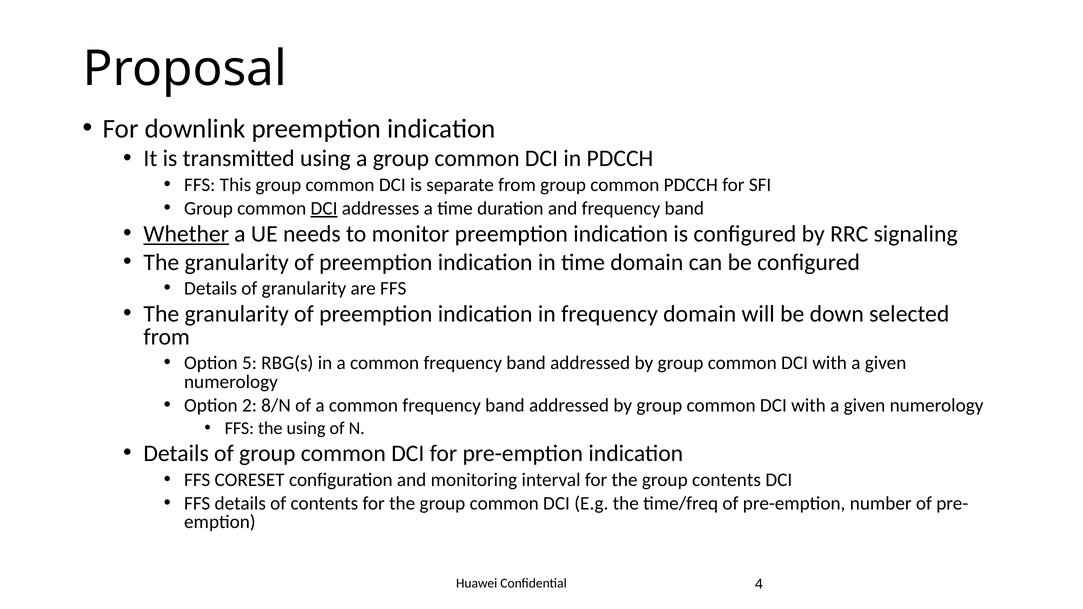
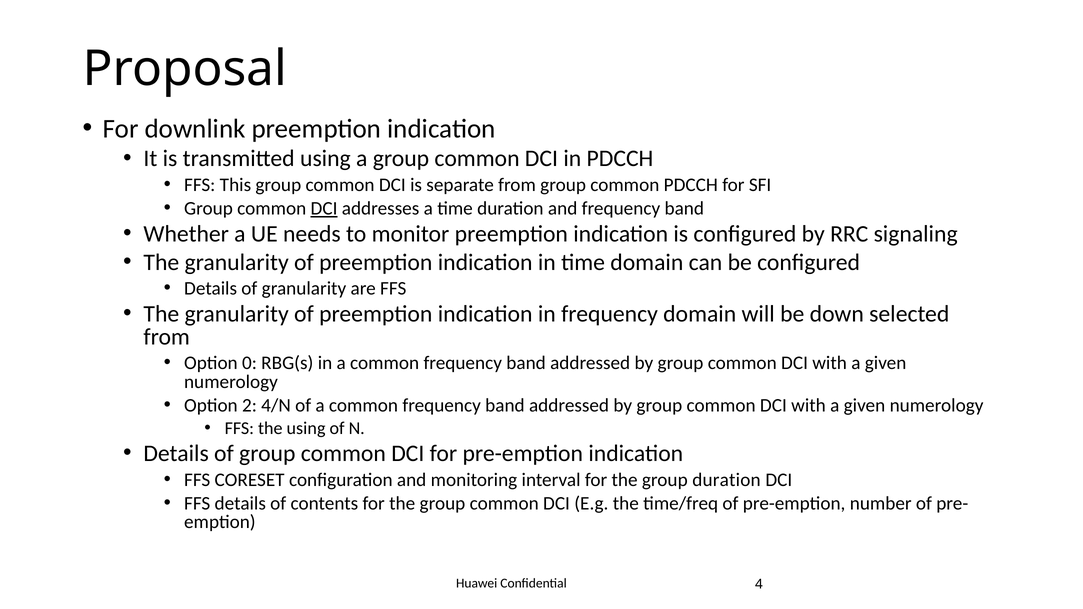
Whether underline: present -> none (186, 234)
5: 5 -> 0 (249, 363)
8/N: 8/N -> 4/N (276, 405)
group contents: contents -> duration (726, 480)
